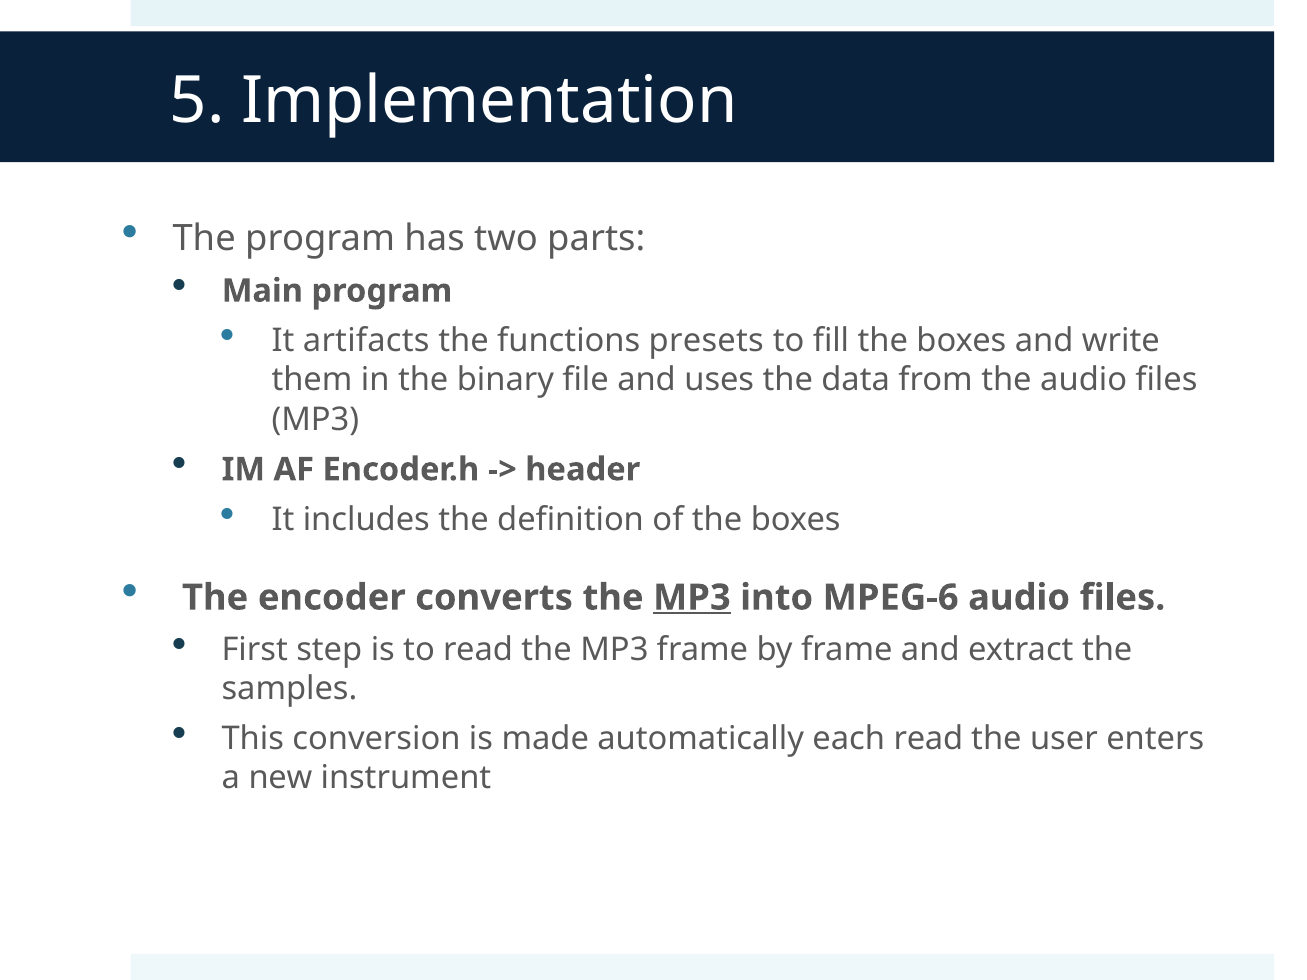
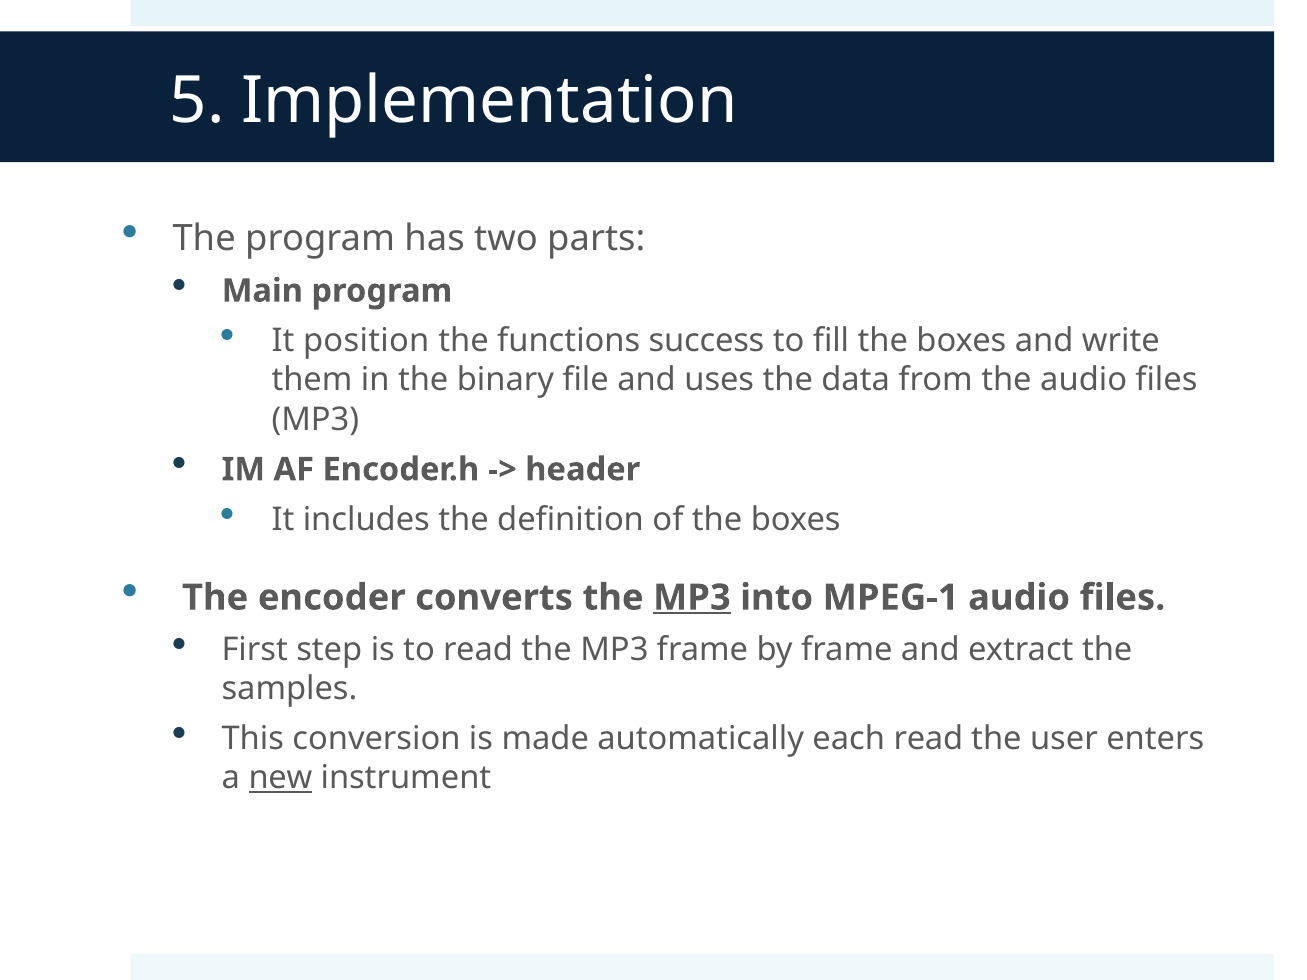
artifacts: artifacts -> position (366, 341)
presets: presets -> success (707, 341)
MPEG-6: MPEG-6 -> MPEG-1 (891, 598)
new underline: none -> present (280, 778)
